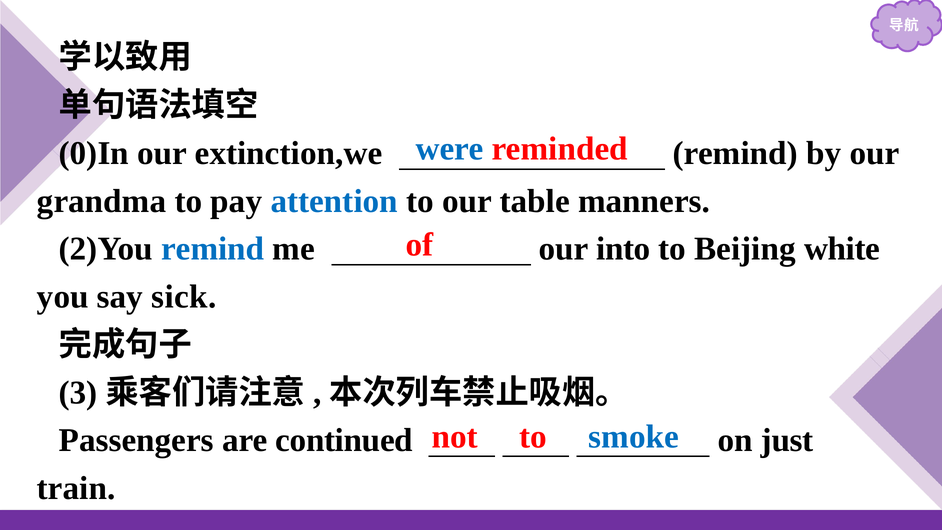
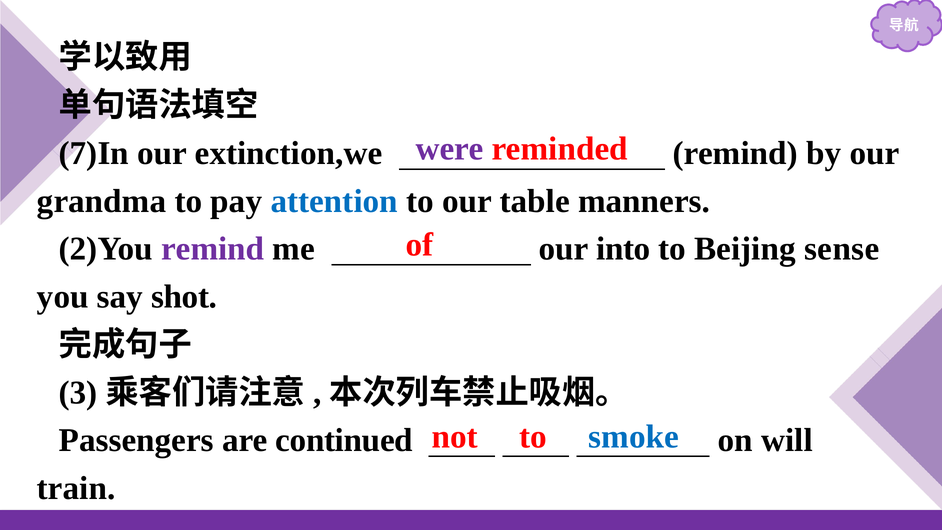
were colour: blue -> purple (450, 149)
0)In: 0)In -> 7)In (94, 153)
remind colour: blue -> purple (213, 249)
white: white -> sense (842, 249)
sick: sick -> shot (184, 297)
just: just -> will (787, 440)
